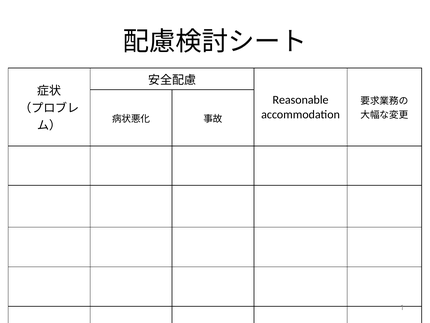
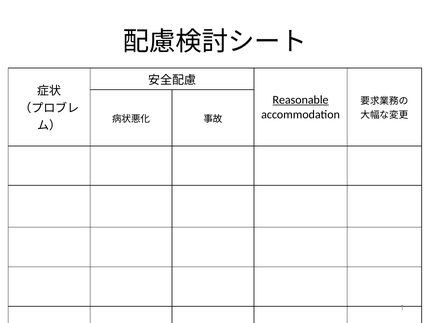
Reasonable underline: none -> present (301, 100)
